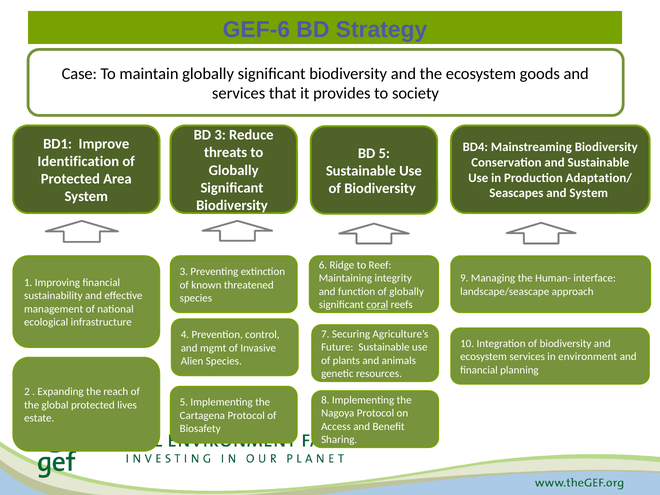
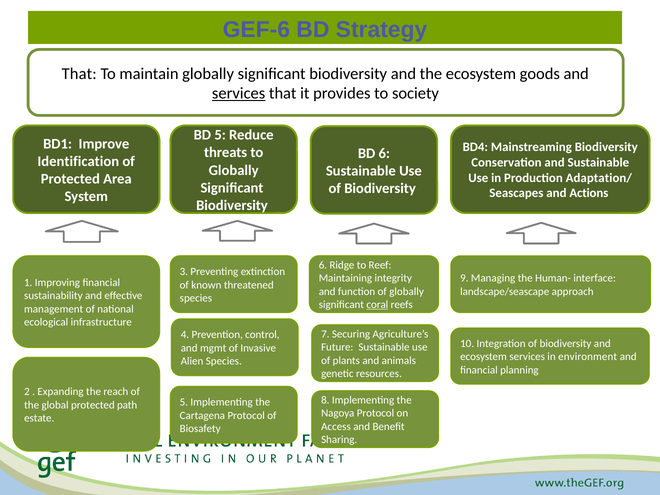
Case: Case -> That (79, 74)
services underline: none -> present (239, 94)
BD 3: 3 -> 5 (220, 135)
BD 5: 5 -> 6 (384, 153)
and System: System -> Actions (589, 193)
lives: lives -> path (127, 405)
